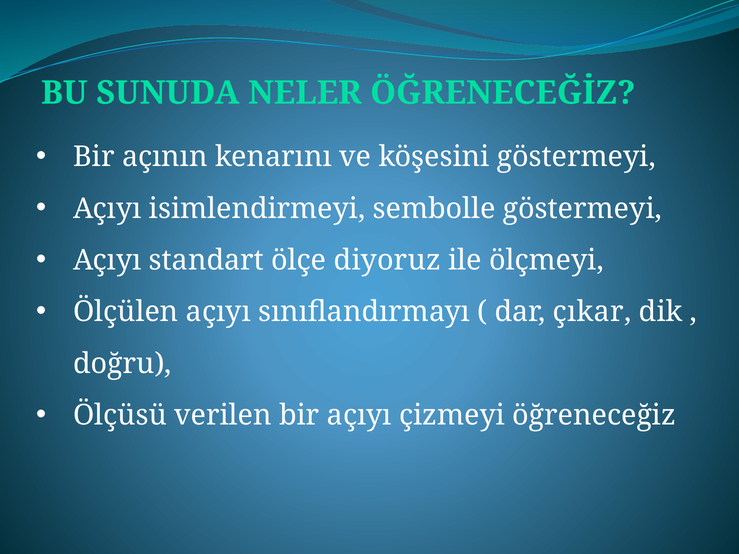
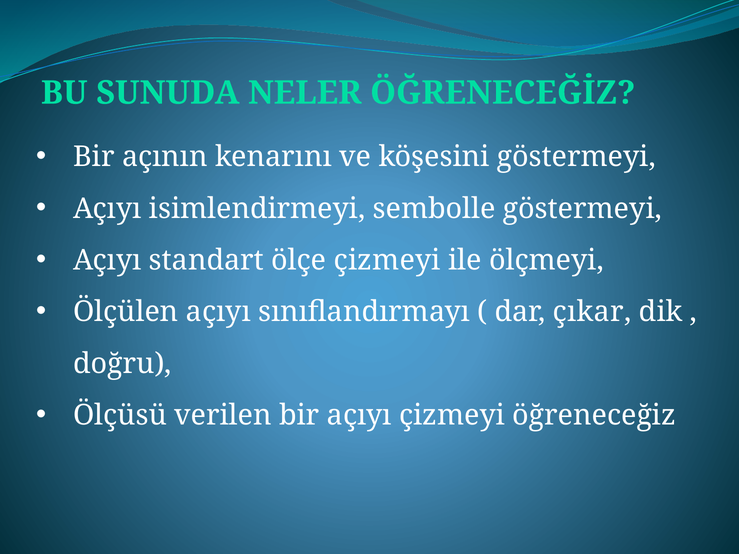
ölçe diyoruz: diyoruz -> çizmeyi (387, 260)
